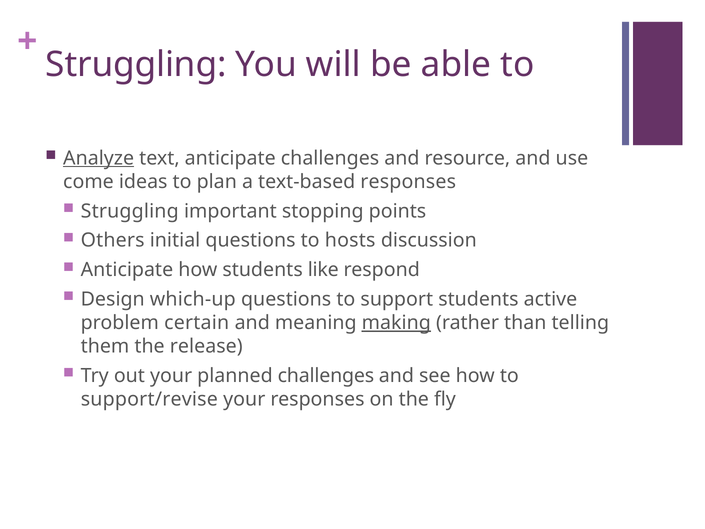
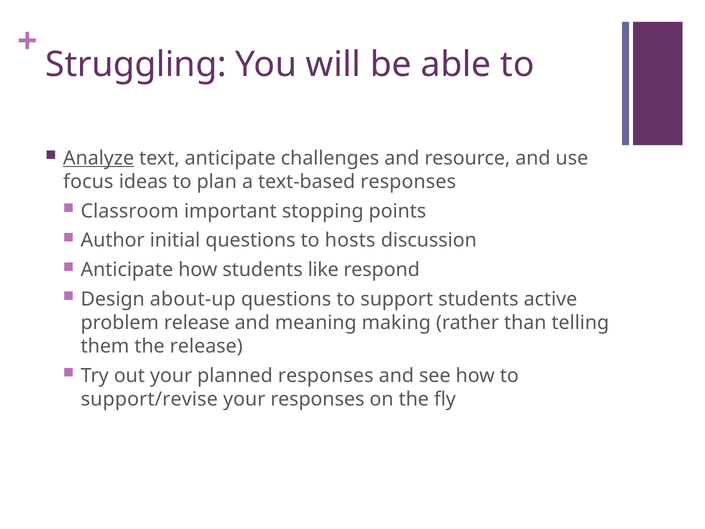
come: come -> focus (88, 182)
Struggling: Struggling -> Classroom (130, 211)
Others: Others -> Author (113, 240)
which-up: which-up -> about-up (193, 299)
problem certain: certain -> release (197, 323)
making underline: present -> none (396, 323)
planned challenges: challenges -> responses (326, 376)
